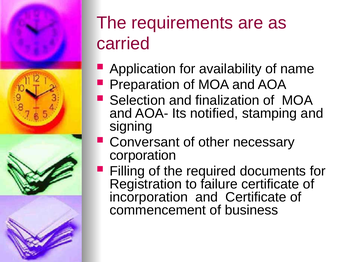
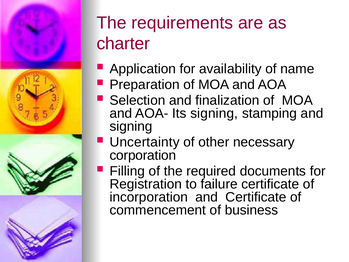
carried: carried -> charter (123, 44)
Its notified: notified -> signing (214, 113)
Conversant: Conversant -> Uncertainty (145, 142)
